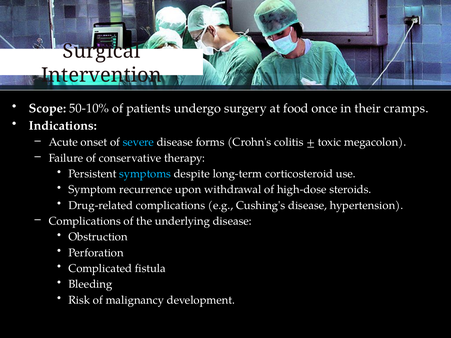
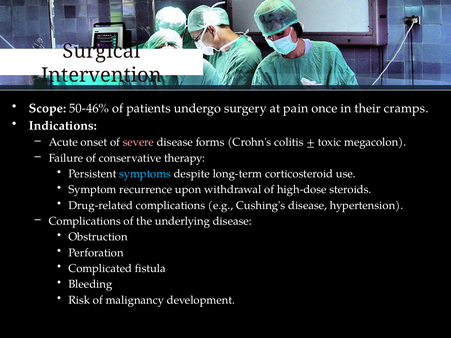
50-10%: 50-10% -> 50-46% (89, 108)
food: food -> pain (296, 108)
severe colour: light blue -> pink (138, 142)
